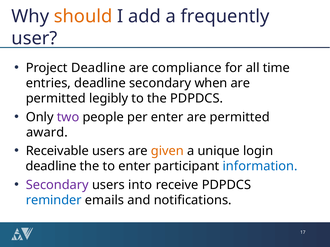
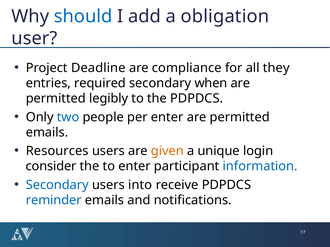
should colour: orange -> blue (83, 16)
frequently: frequently -> obligation (225, 16)
time: time -> they (276, 68)
entries deadline: deadline -> required (100, 83)
two colour: purple -> blue (68, 117)
award: award -> emails (47, 133)
Receivable: Receivable -> Resources (57, 151)
deadline: deadline -> consider (51, 167)
Secondary colour: purple -> blue (57, 185)
